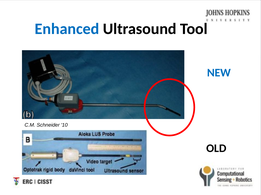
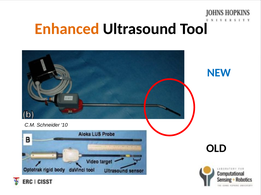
Enhanced colour: blue -> orange (67, 29)
